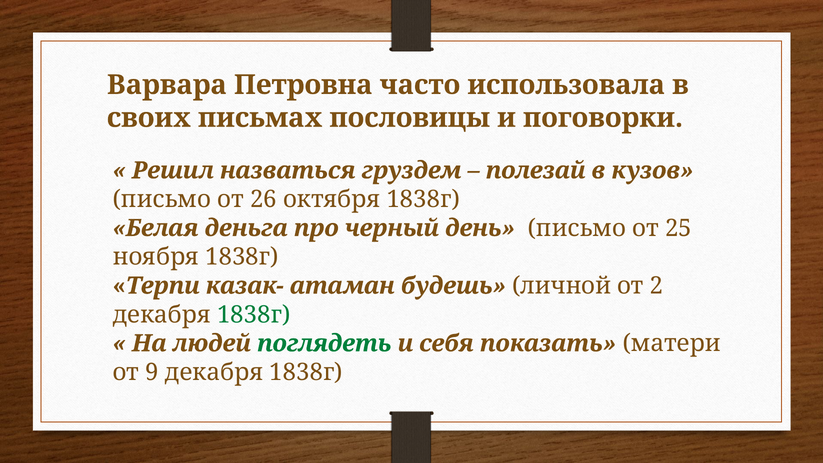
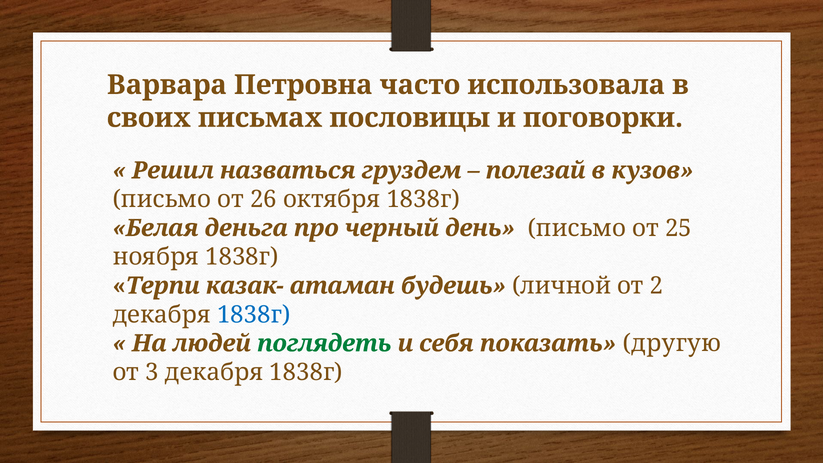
1838г colour: green -> blue (254, 315)
матери: матери -> другую (672, 343)
9: 9 -> 3 (152, 372)
